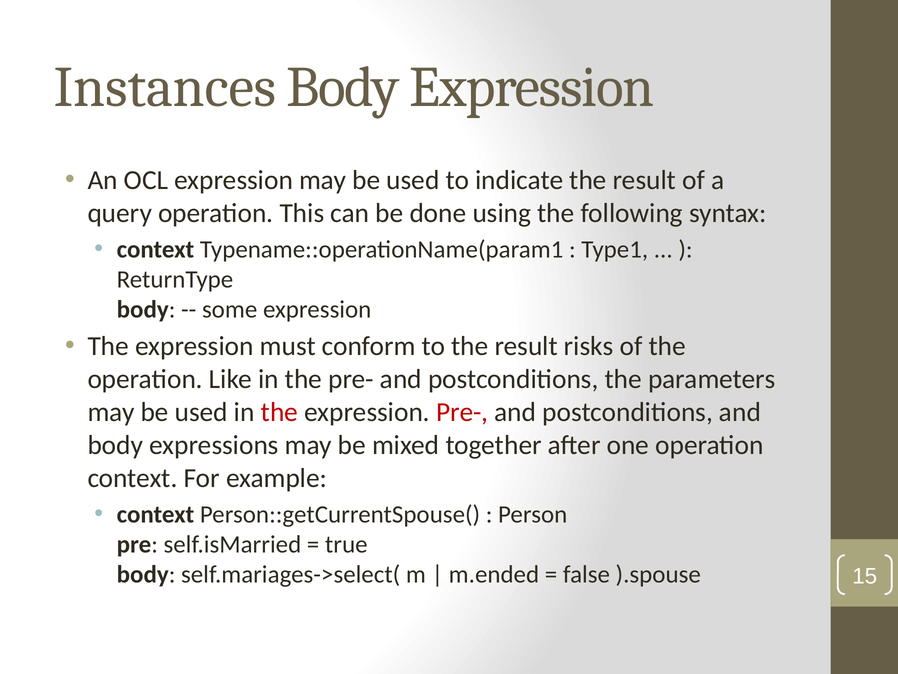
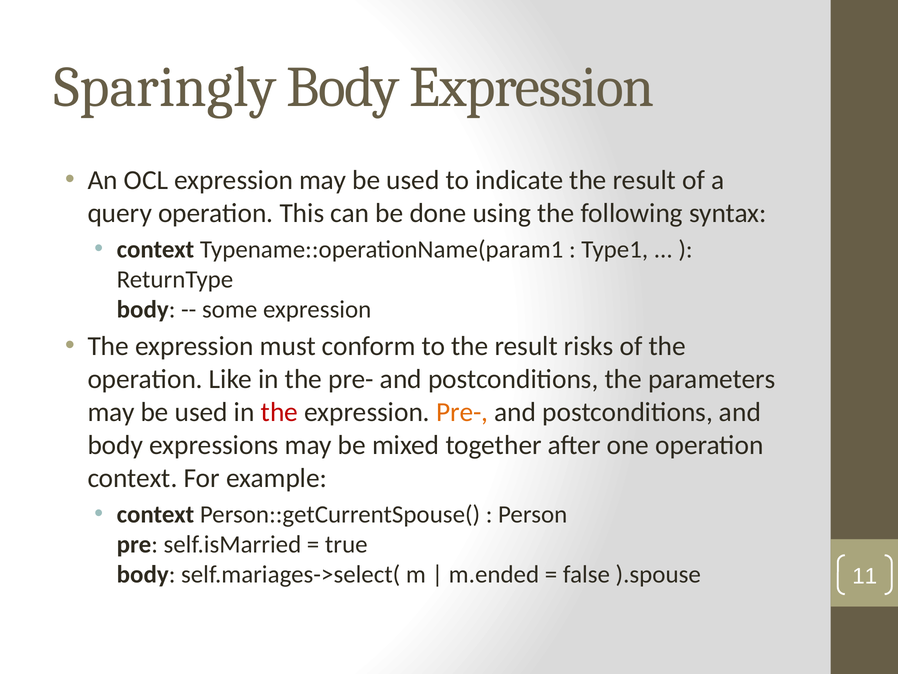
Instances: Instances -> Sparingly (165, 87)
Pre- colour: red -> orange (462, 412)
15: 15 -> 11 (865, 576)
